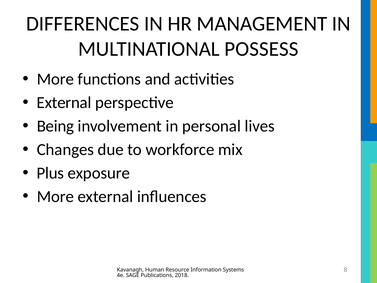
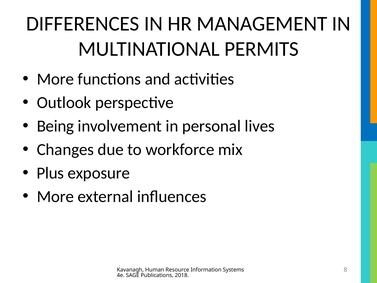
POSSESS: POSSESS -> PERMITS (262, 49)
External: External -> Outlook (64, 103)
